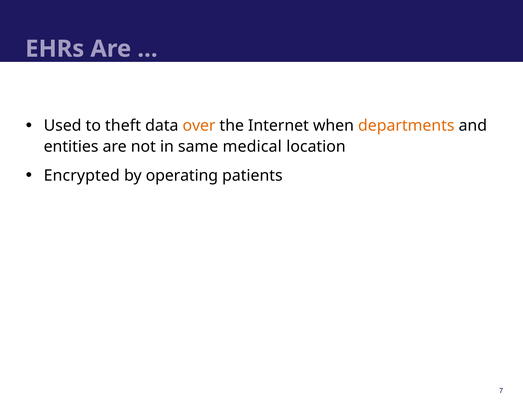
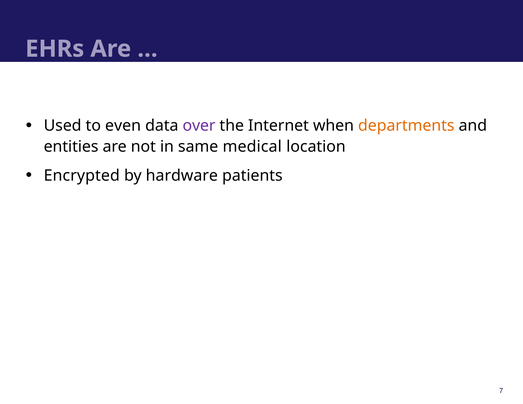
theft: theft -> even (123, 126)
over colour: orange -> purple (199, 126)
operating: operating -> hardware (182, 176)
